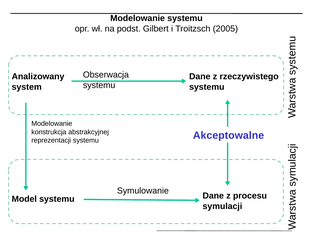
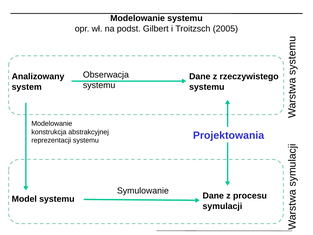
Akceptowalne: Akceptowalne -> Projektowania (229, 135)
